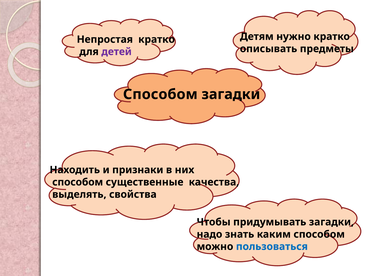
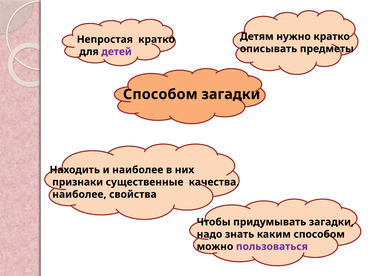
и признаки: признаки -> наиболее (138, 170)
способом: способом -> признаки (78, 182)
выделять: выделять -> наиболее (79, 194)
пользоваться colour: blue -> purple (272, 247)
